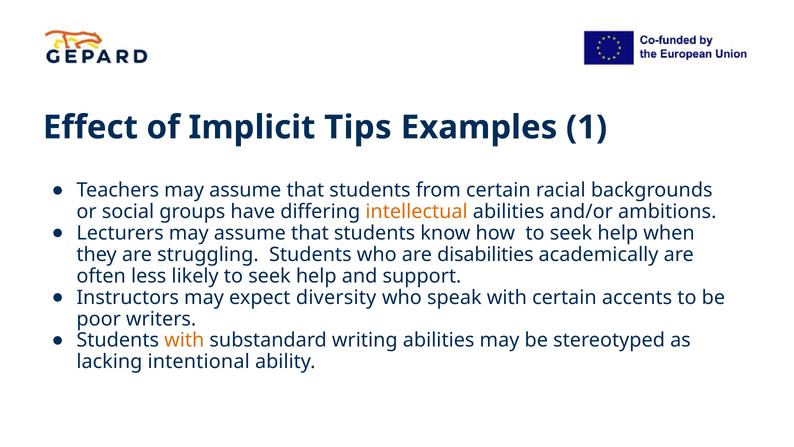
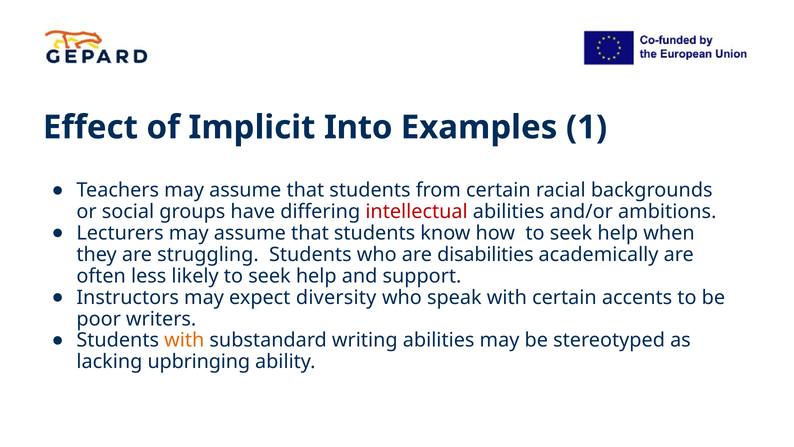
Tips: Tips -> Into (358, 127)
intellectual colour: orange -> red (417, 212)
intentional: intentional -> upbringing (199, 362)
